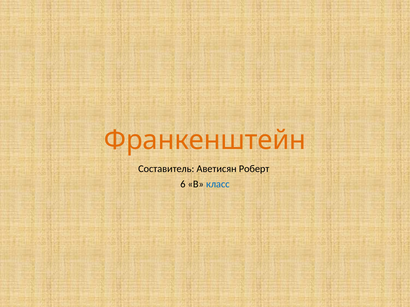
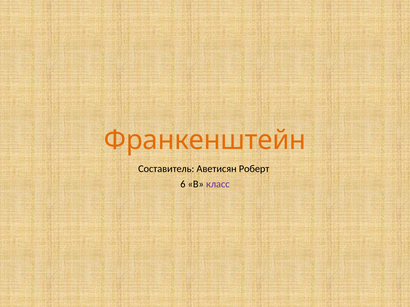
класс colour: blue -> purple (218, 184)
